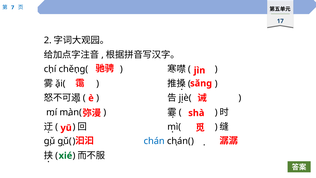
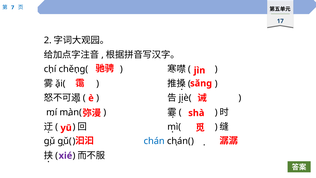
xié colour: green -> purple (65, 155)
